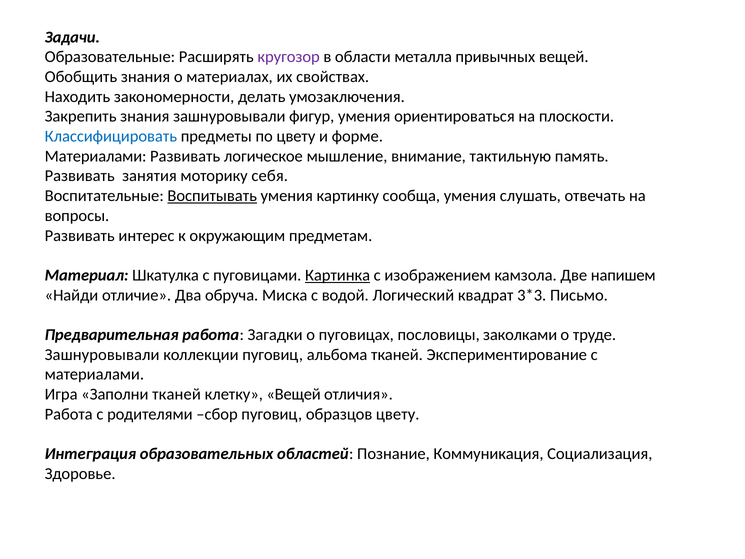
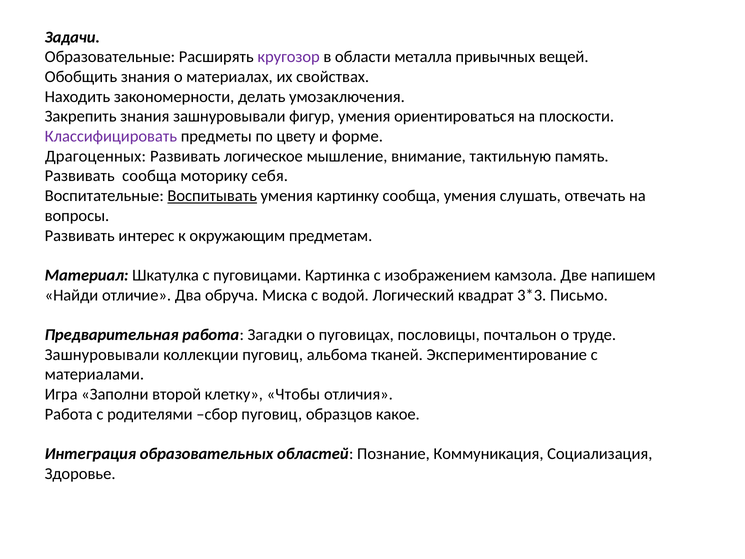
Классифицировать colour: blue -> purple (111, 136)
Материалами: Материалами -> Драгоценных (95, 156)
Развивать занятия: занятия -> сообща (149, 176)
Картинка underline: present -> none (338, 275)
заколками: заколками -> почтальон (520, 335)
Заполни тканей: тканей -> второй (177, 394)
клетку Вещей: Вещей -> Чтобы (293, 394)
образцов цвету: цвету -> какое (398, 414)
